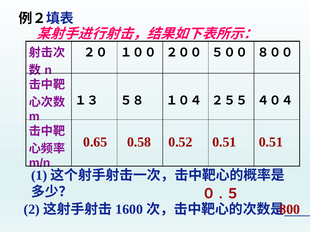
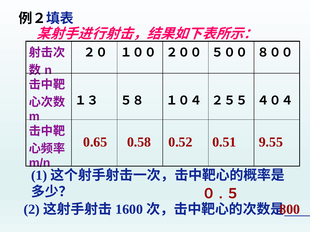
0.51 0.51: 0.51 -> 9.55 (271, 143)
